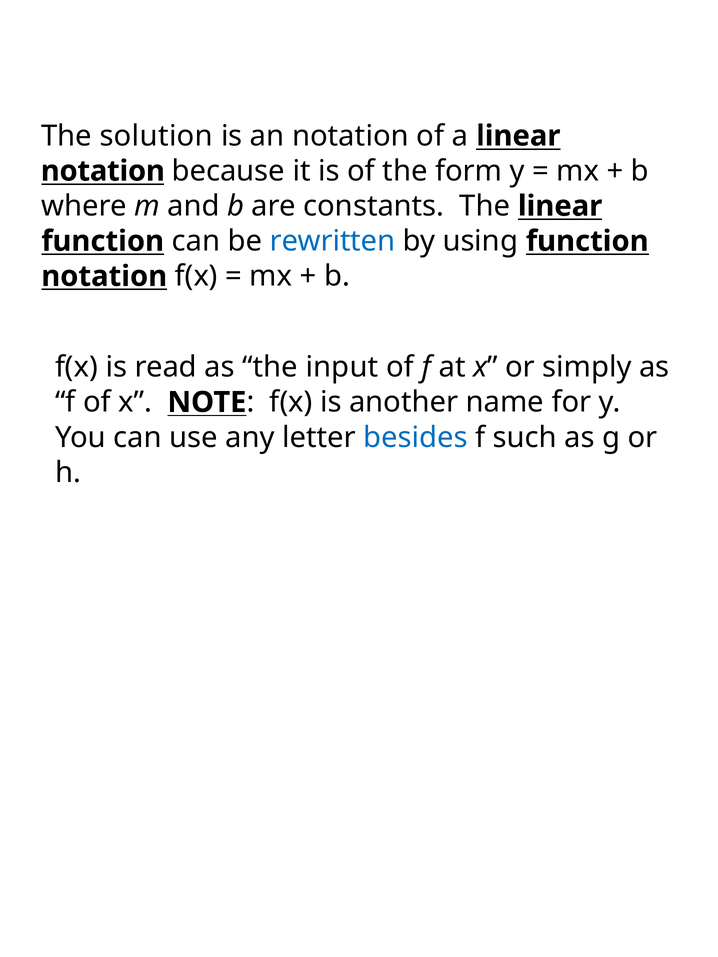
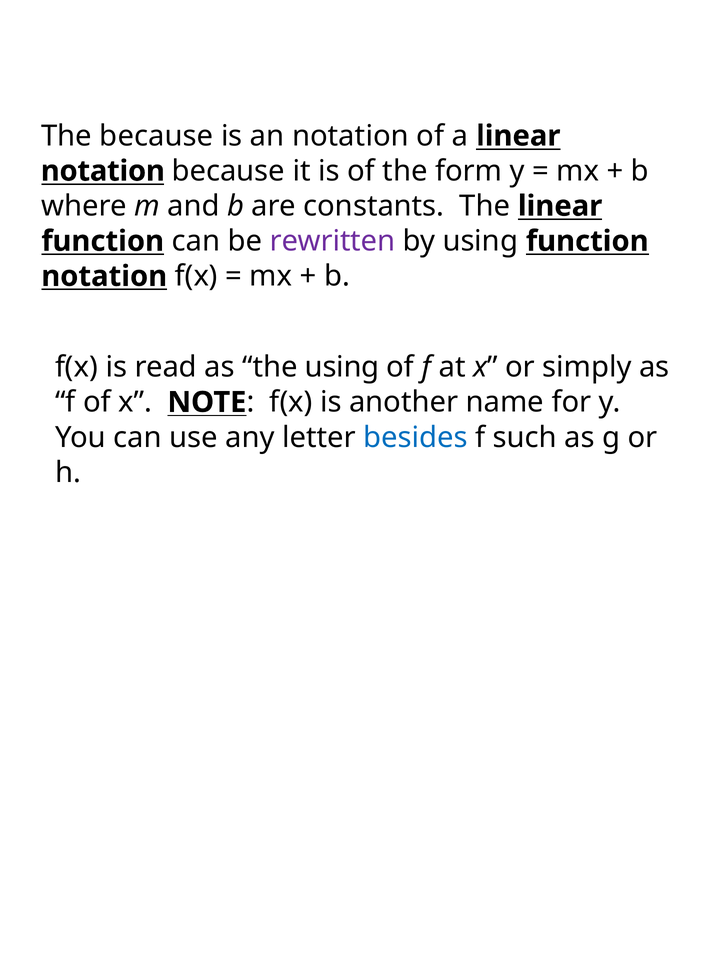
The solution: solution -> because (156, 136)
rewritten colour: blue -> purple (332, 241)
the input: input -> using (342, 367)
